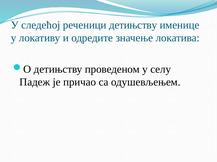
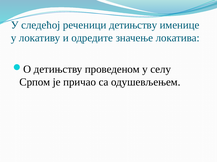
Падеж: Падеж -> Српом (35, 82)
